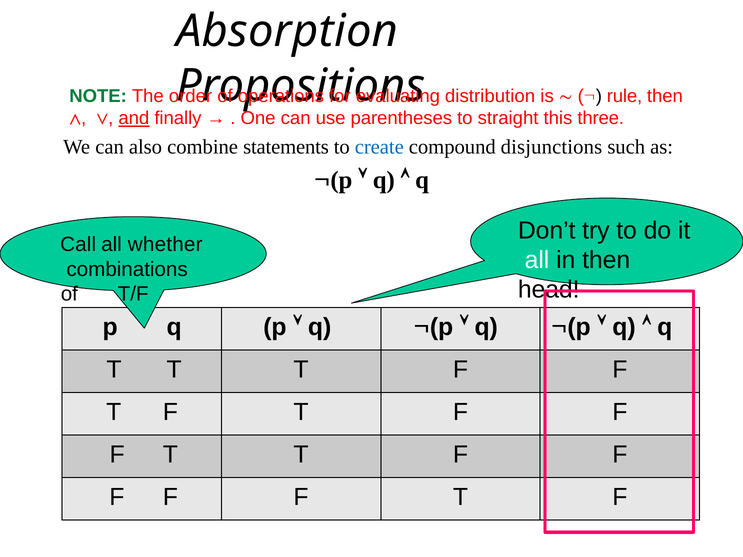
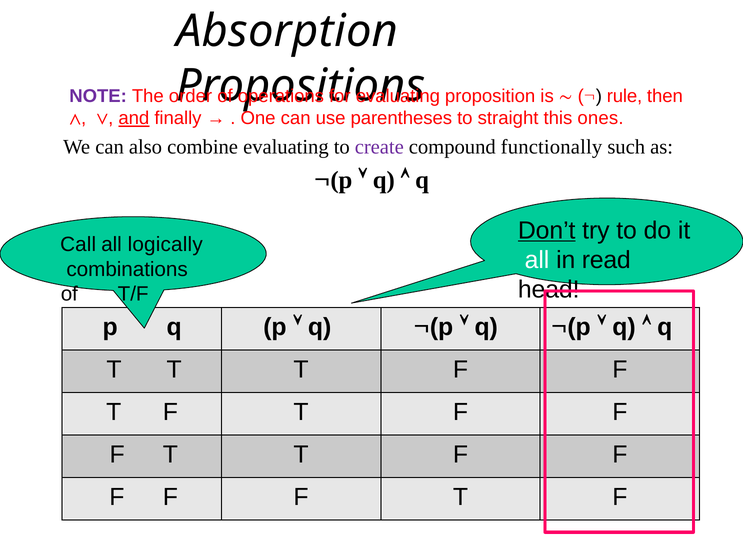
NOTE colour: green -> purple (98, 96)
distribution: distribution -> proposition (490, 96)
three: three -> ones (601, 118)
combine statements: statements -> evaluating (286, 147)
create colour: blue -> purple (379, 147)
disjunctions: disjunctions -> functionally (551, 147)
Don’t underline: none -> present (547, 230)
whether: whether -> logically (165, 245)
in then: then -> read (606, 260)
